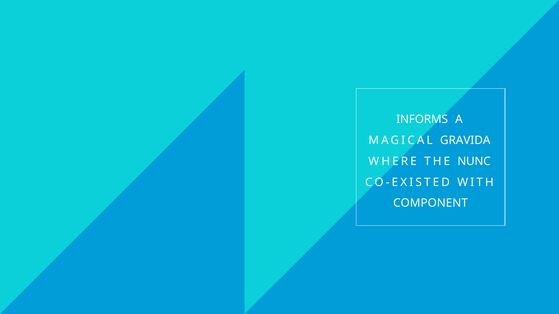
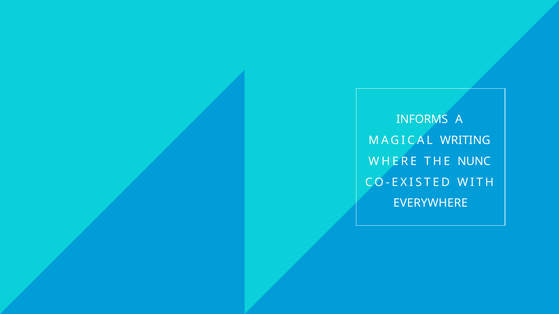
GRAVIDA: GRAVIDA -> WRITING (465, 141)
COMPONENT: COMPONENT -> EVERYWHERE (431, 203)
